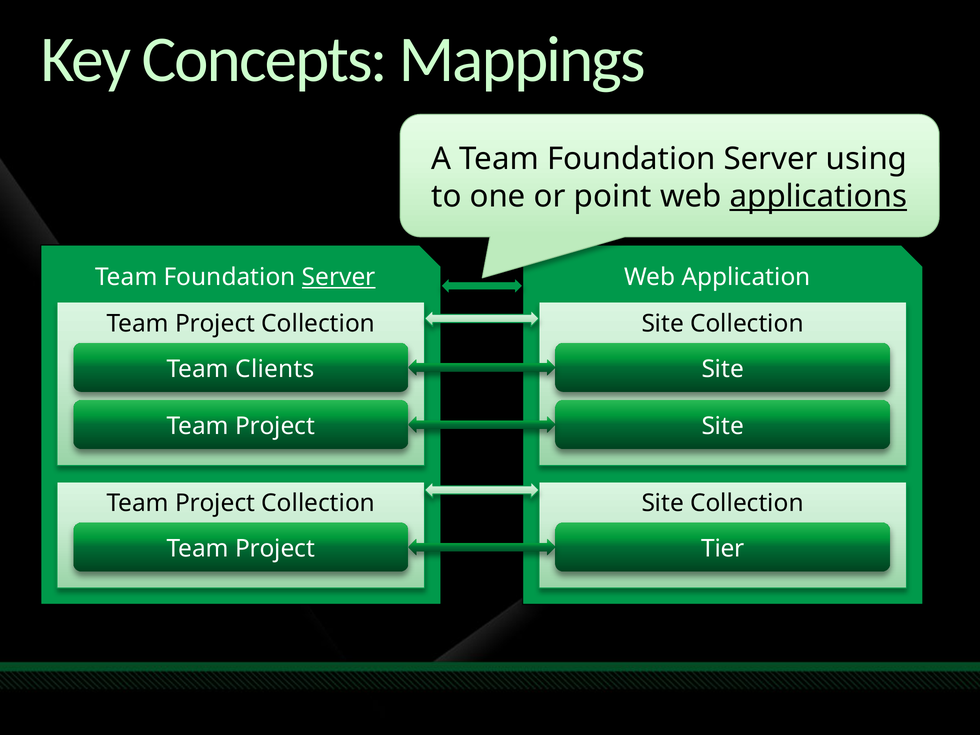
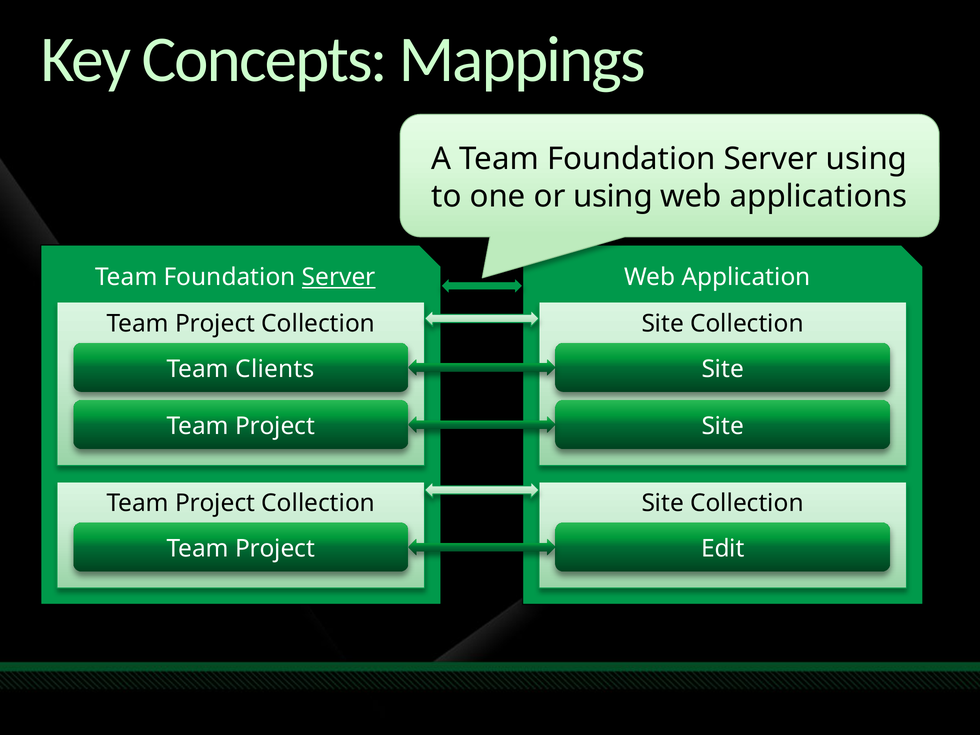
or point: point -> using (613, 197)
applications underline: present -> none (818, 197)
Tier: Tier -> Edit (723, 549)
